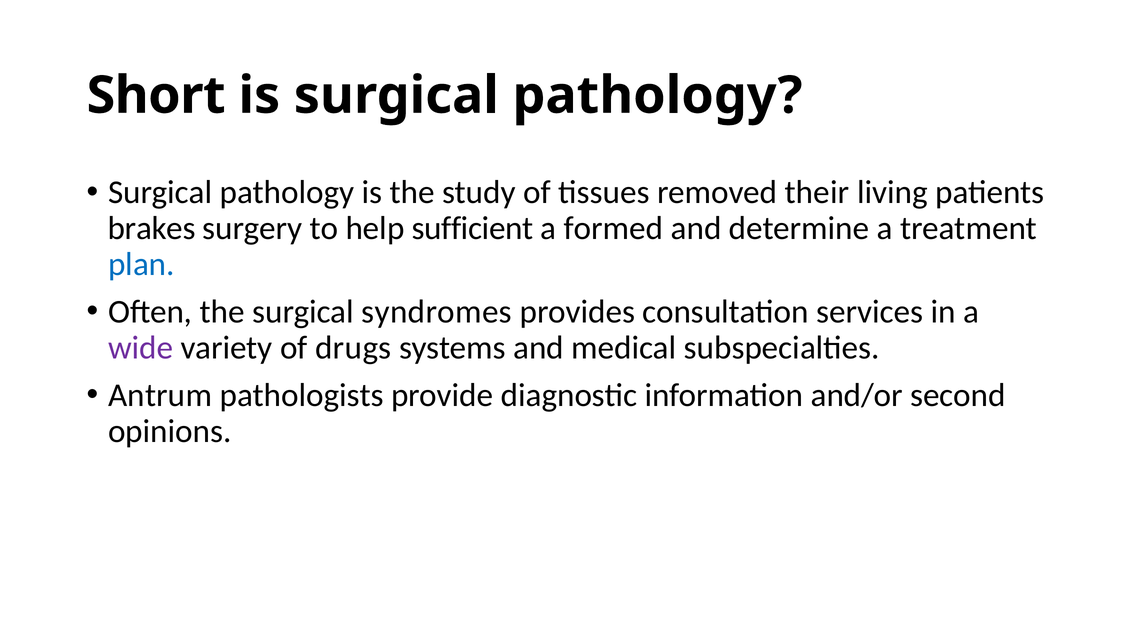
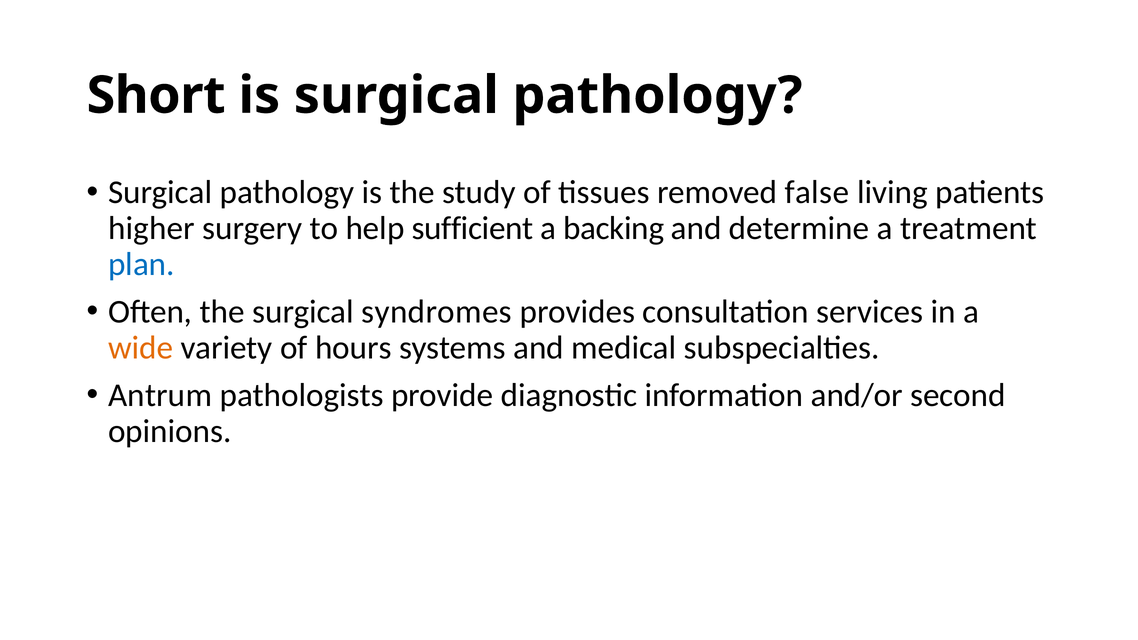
their: their -> false (817, 192)
brakes: brakes -> higher (151, 228)
formed: formed -> backing (614, 228)
wide colour: purple -> orange (141, 348)
drugs: drugs -> hours (353, 348)
